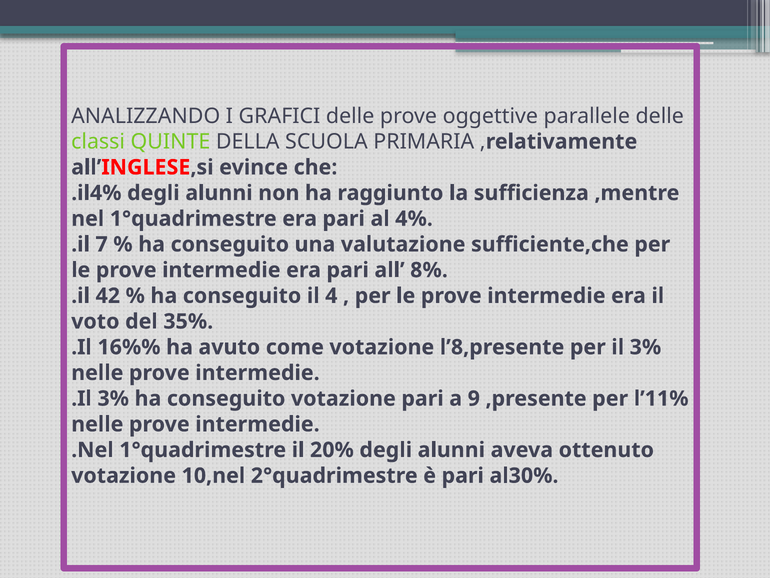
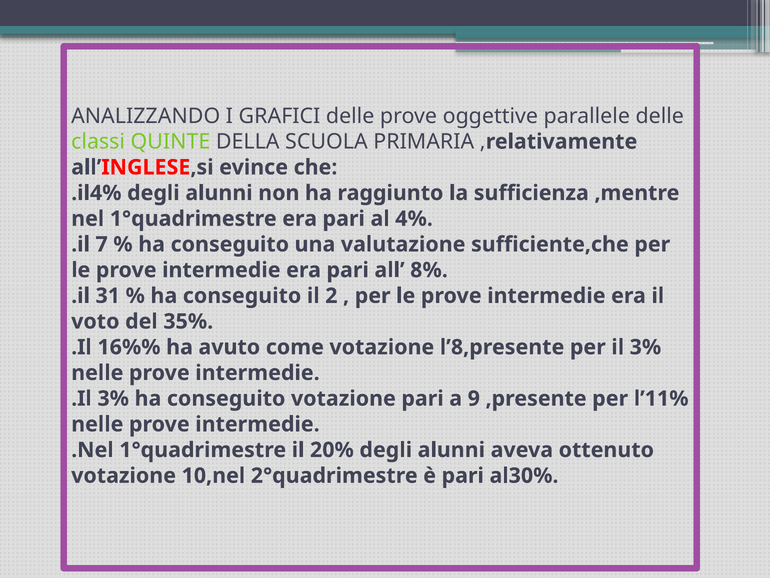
42: 42 -> 31 (108, 296)
4: 4 -> 2 (331, 296)
